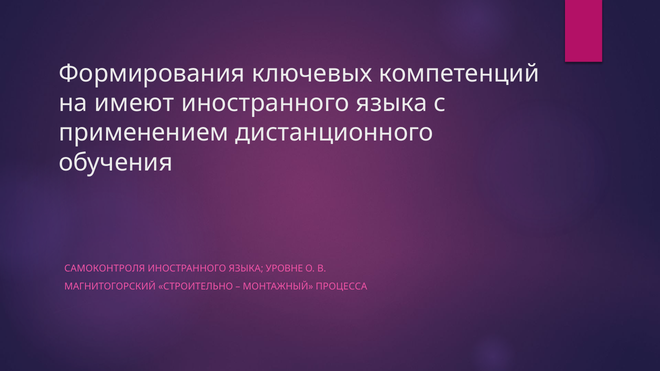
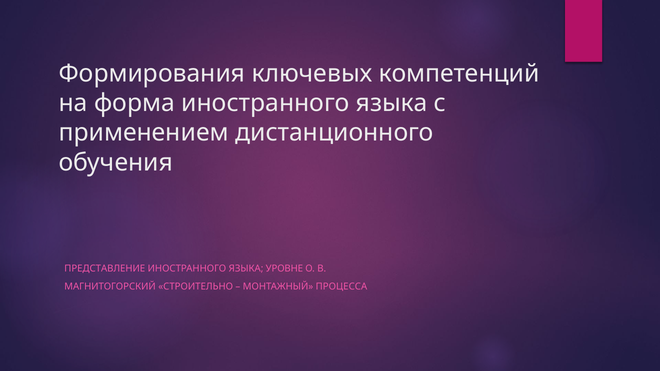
имеют: имеют -> форма (134, 103)
САМОКОНТРОЛЯ: САМОКОНТРОЛЯ -> ПРЕДСТАВЛЕНИЕ (105, 269)
